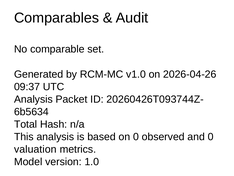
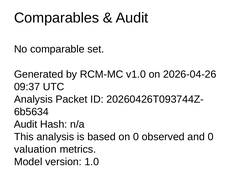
Total: Total -> Audit (26, 124)
